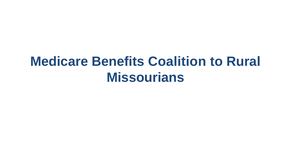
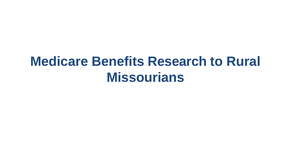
Coalition: Coalition -> Research (177, 61)
